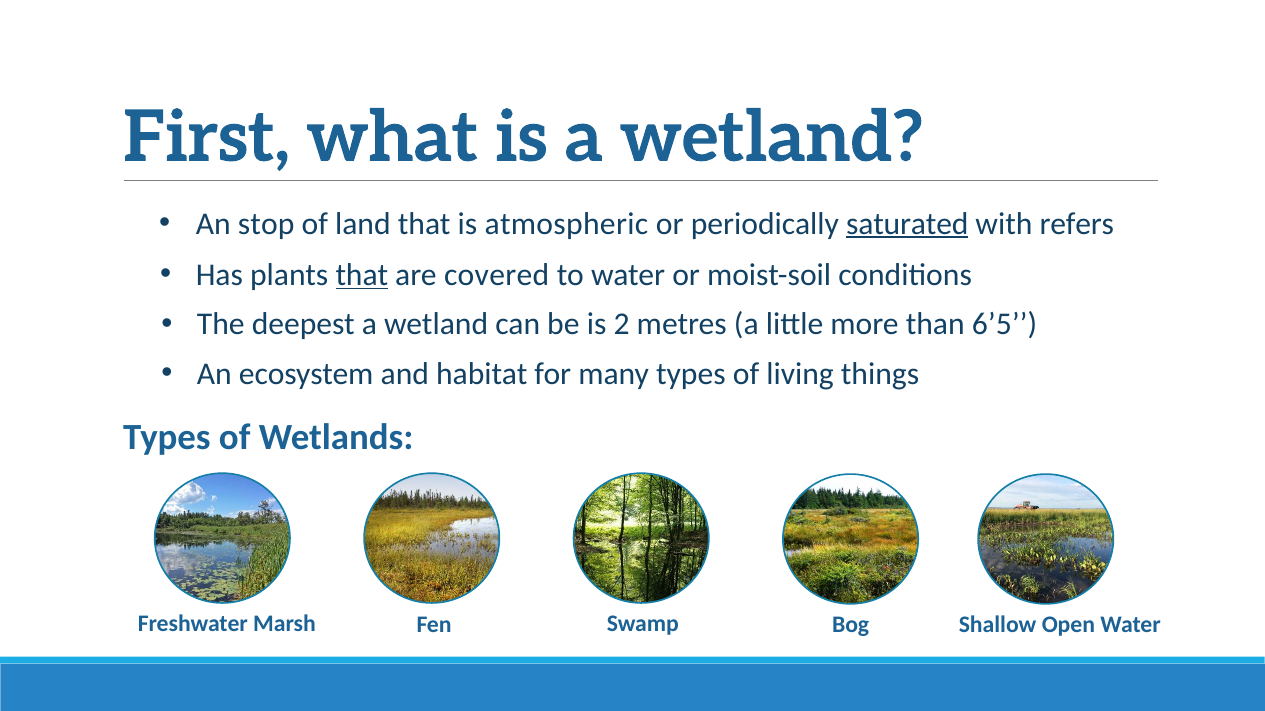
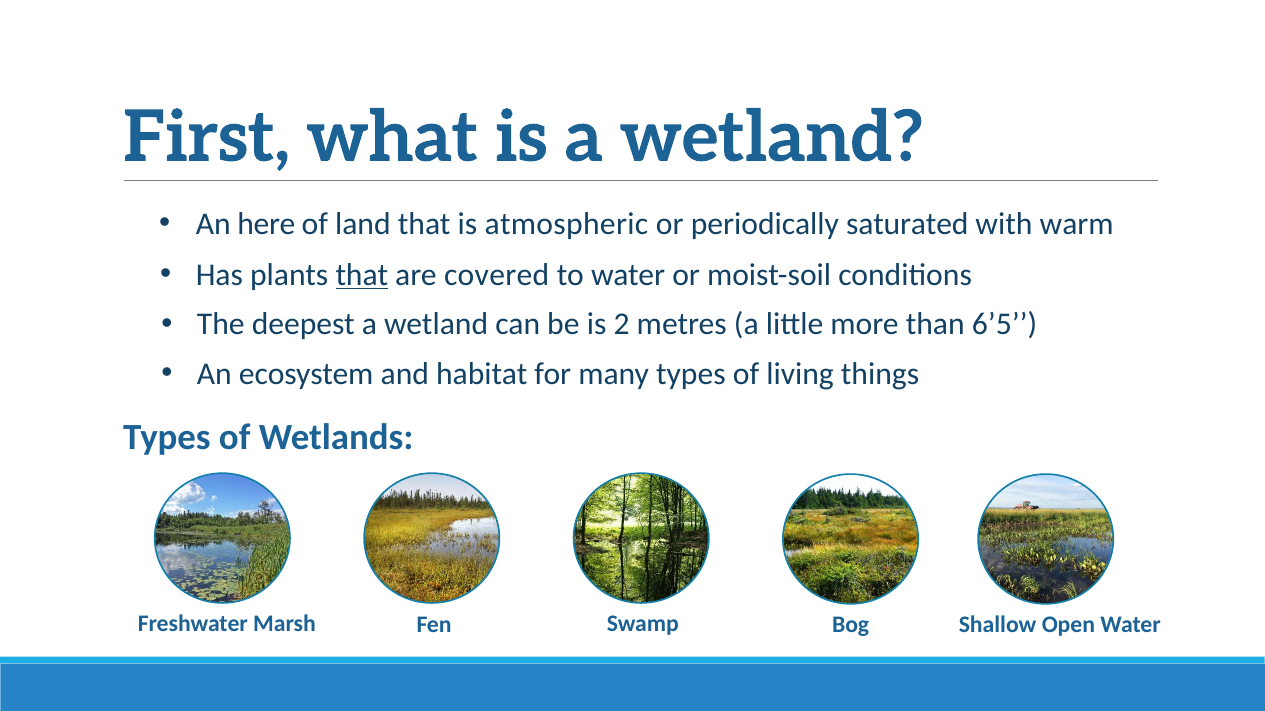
stop: stop -> here (266, 224)
saturated underline: present -> none (907, 224)
refers: refers -> warm (1077, 224)
